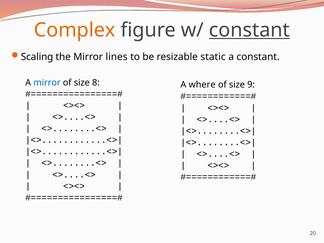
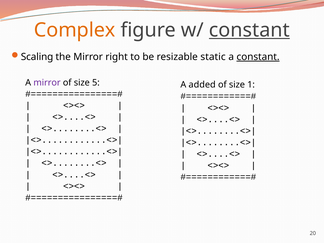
lines: lines -> right (117, 57)
constant underline: none -> present (258, 57)
mirror colour: blue -> purple (47, 83)
8: 8 -> 5 (96, 83)
where: where -> added (202, 85)
9: 9 -> 1 (251, 85)
